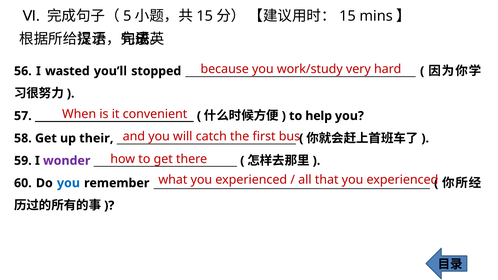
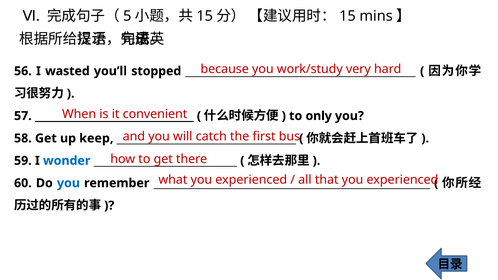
help: help -> only (319, 116)
their: their -> keep (96, 138)
wonder colour: purple -> blue (67, 161)
